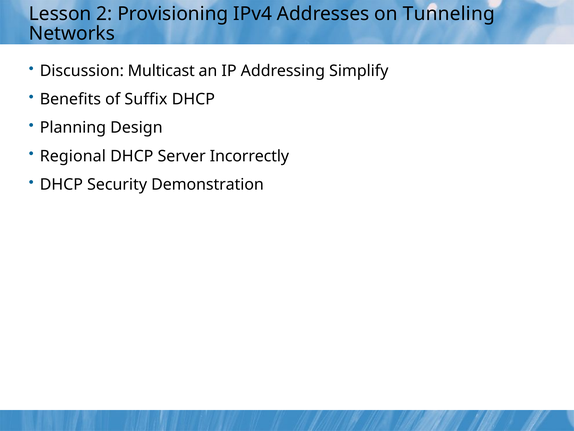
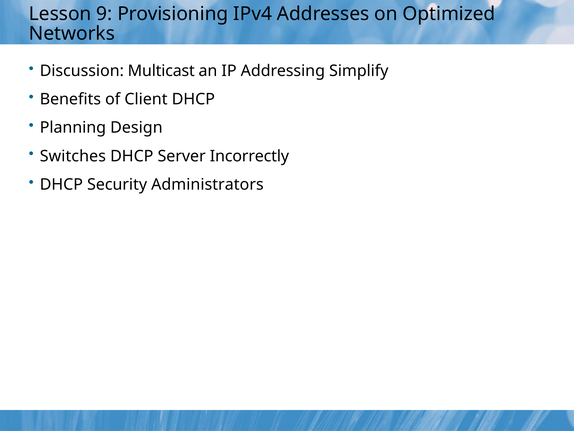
2: 2 -> 9 (104, 14)
Tunneling: Tunneling -> Optimized (449, 14)
Suffix: Suffix -> Client (146, 99)
Regional: Regional -> Switches (73, 156)
Demonstration: Demonstration -> Administrators (207, 184)
